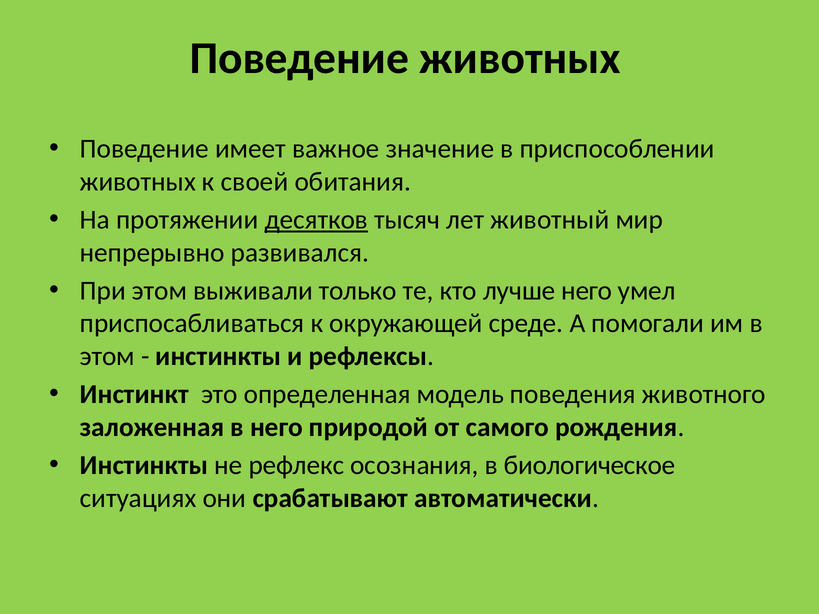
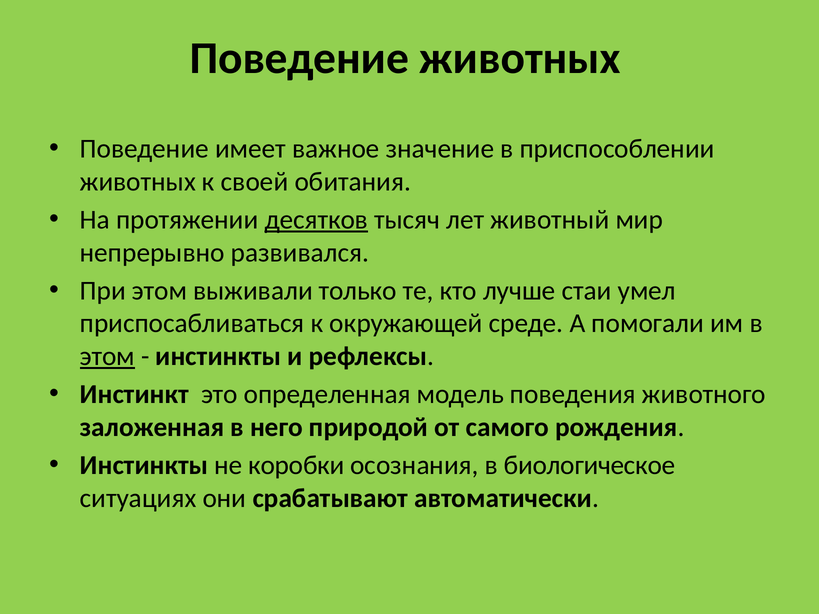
лучше него: него -> стаи (587, 291)
этом underline: none -> present (107, 356)
рефлекс: рефлекс -> коробки (296, 466)
